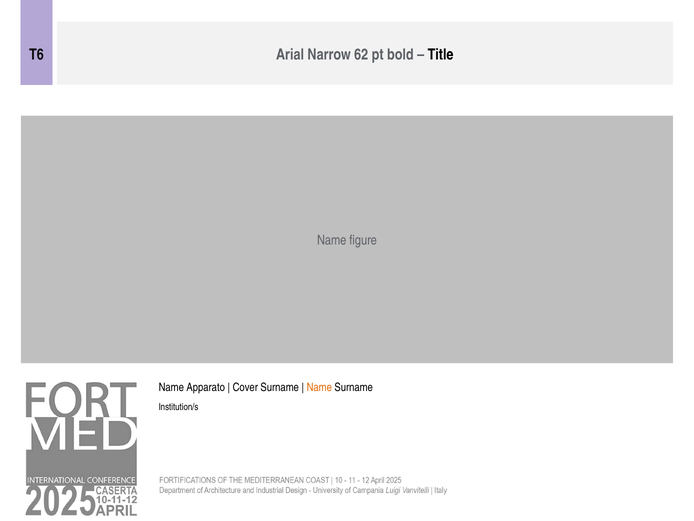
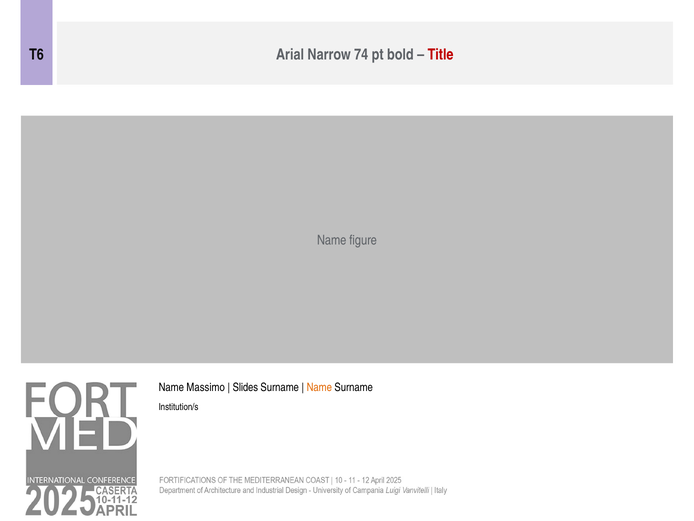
62: 62 -> 74 (361, 54)
Title colour: black -> red (441, 54)
Apparato: Apparato -> Massimo (206, 387)
Cover: Cover -> Slides (245, 387)
